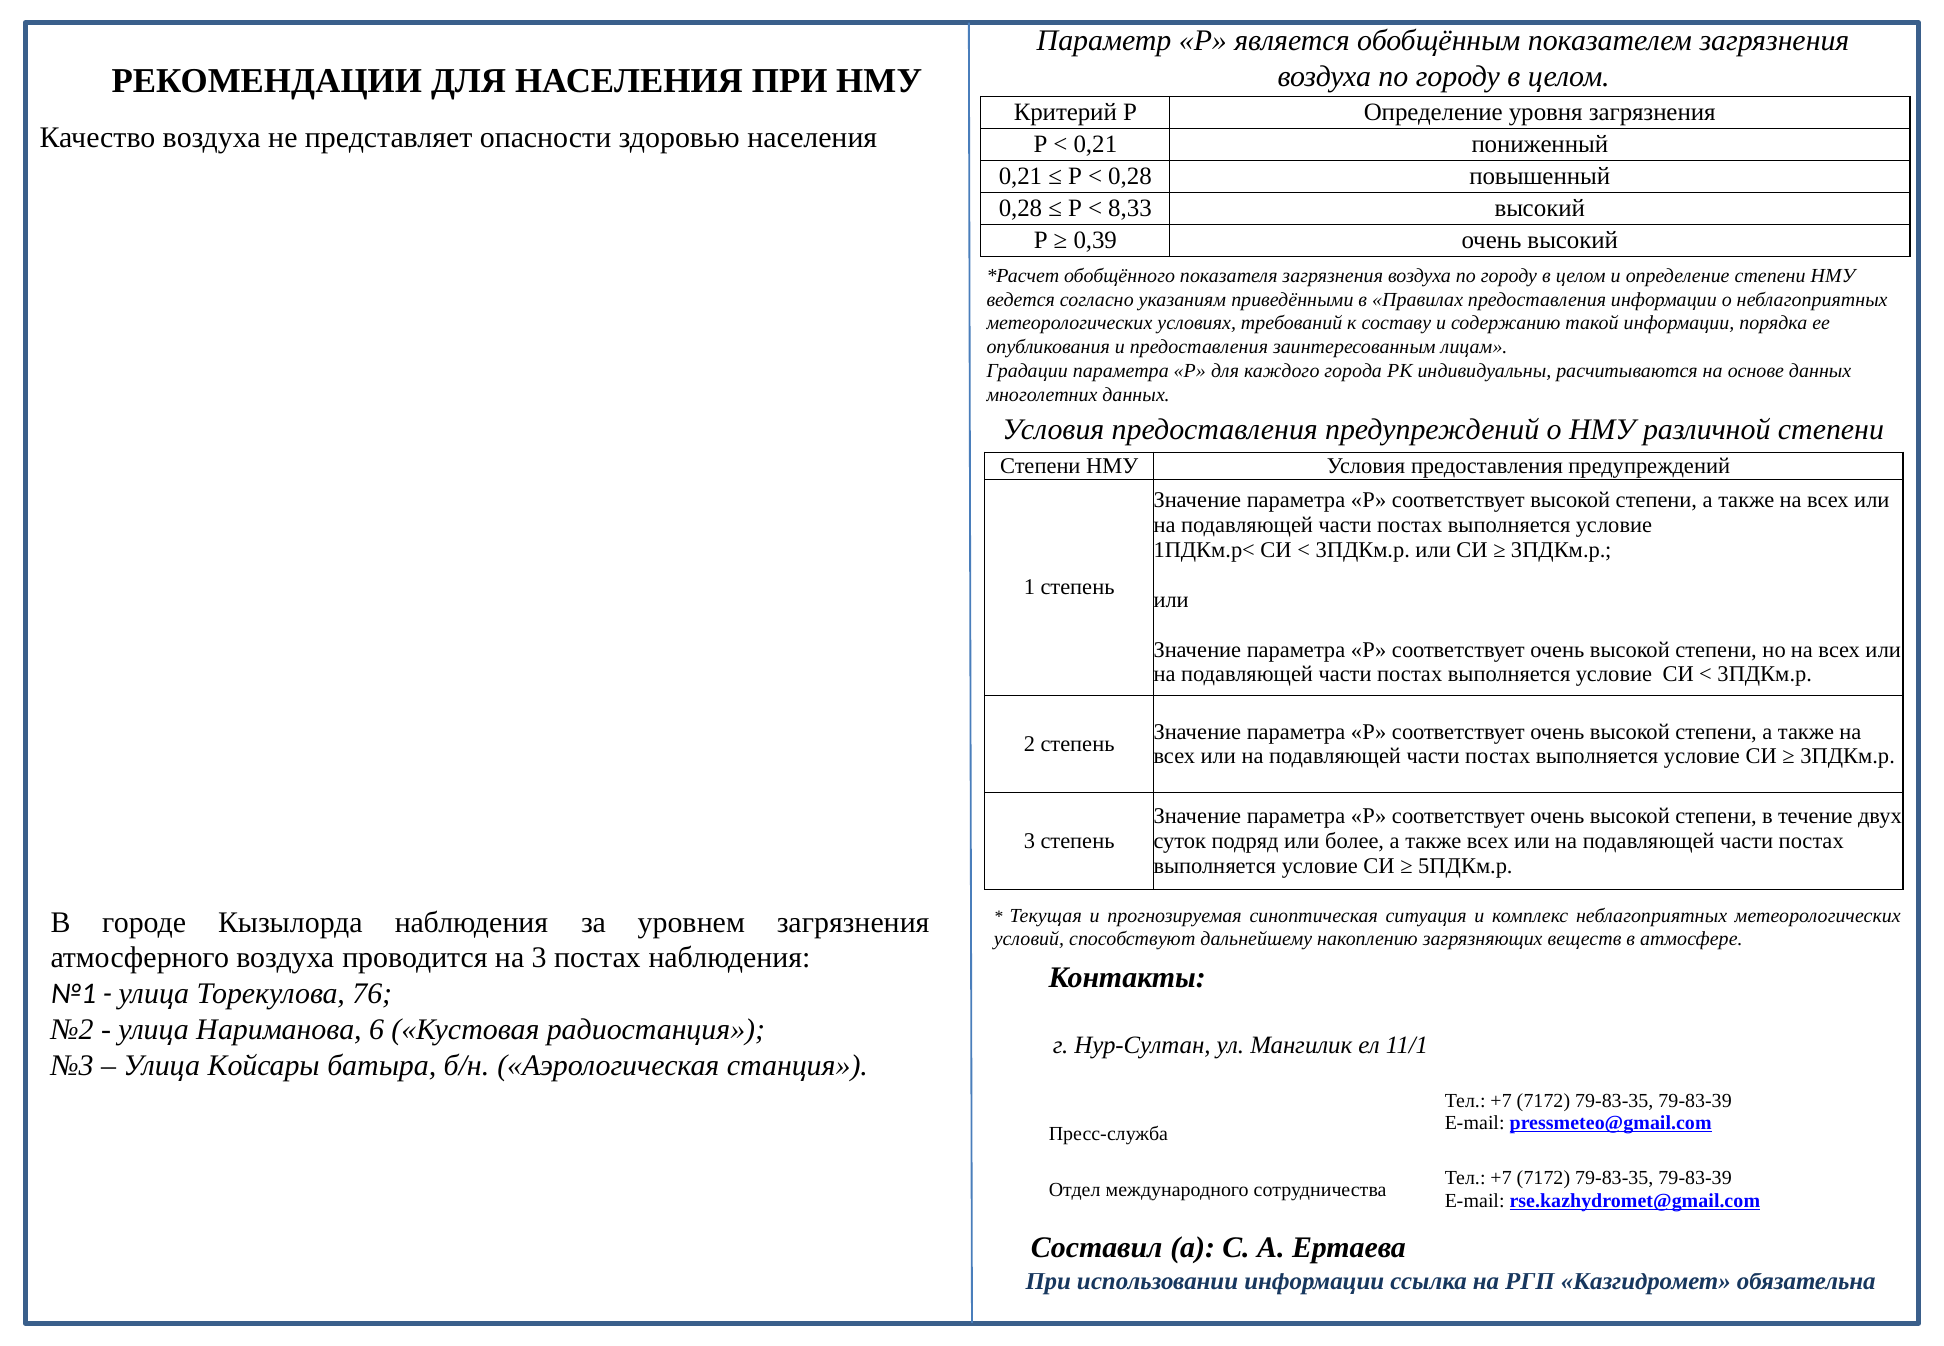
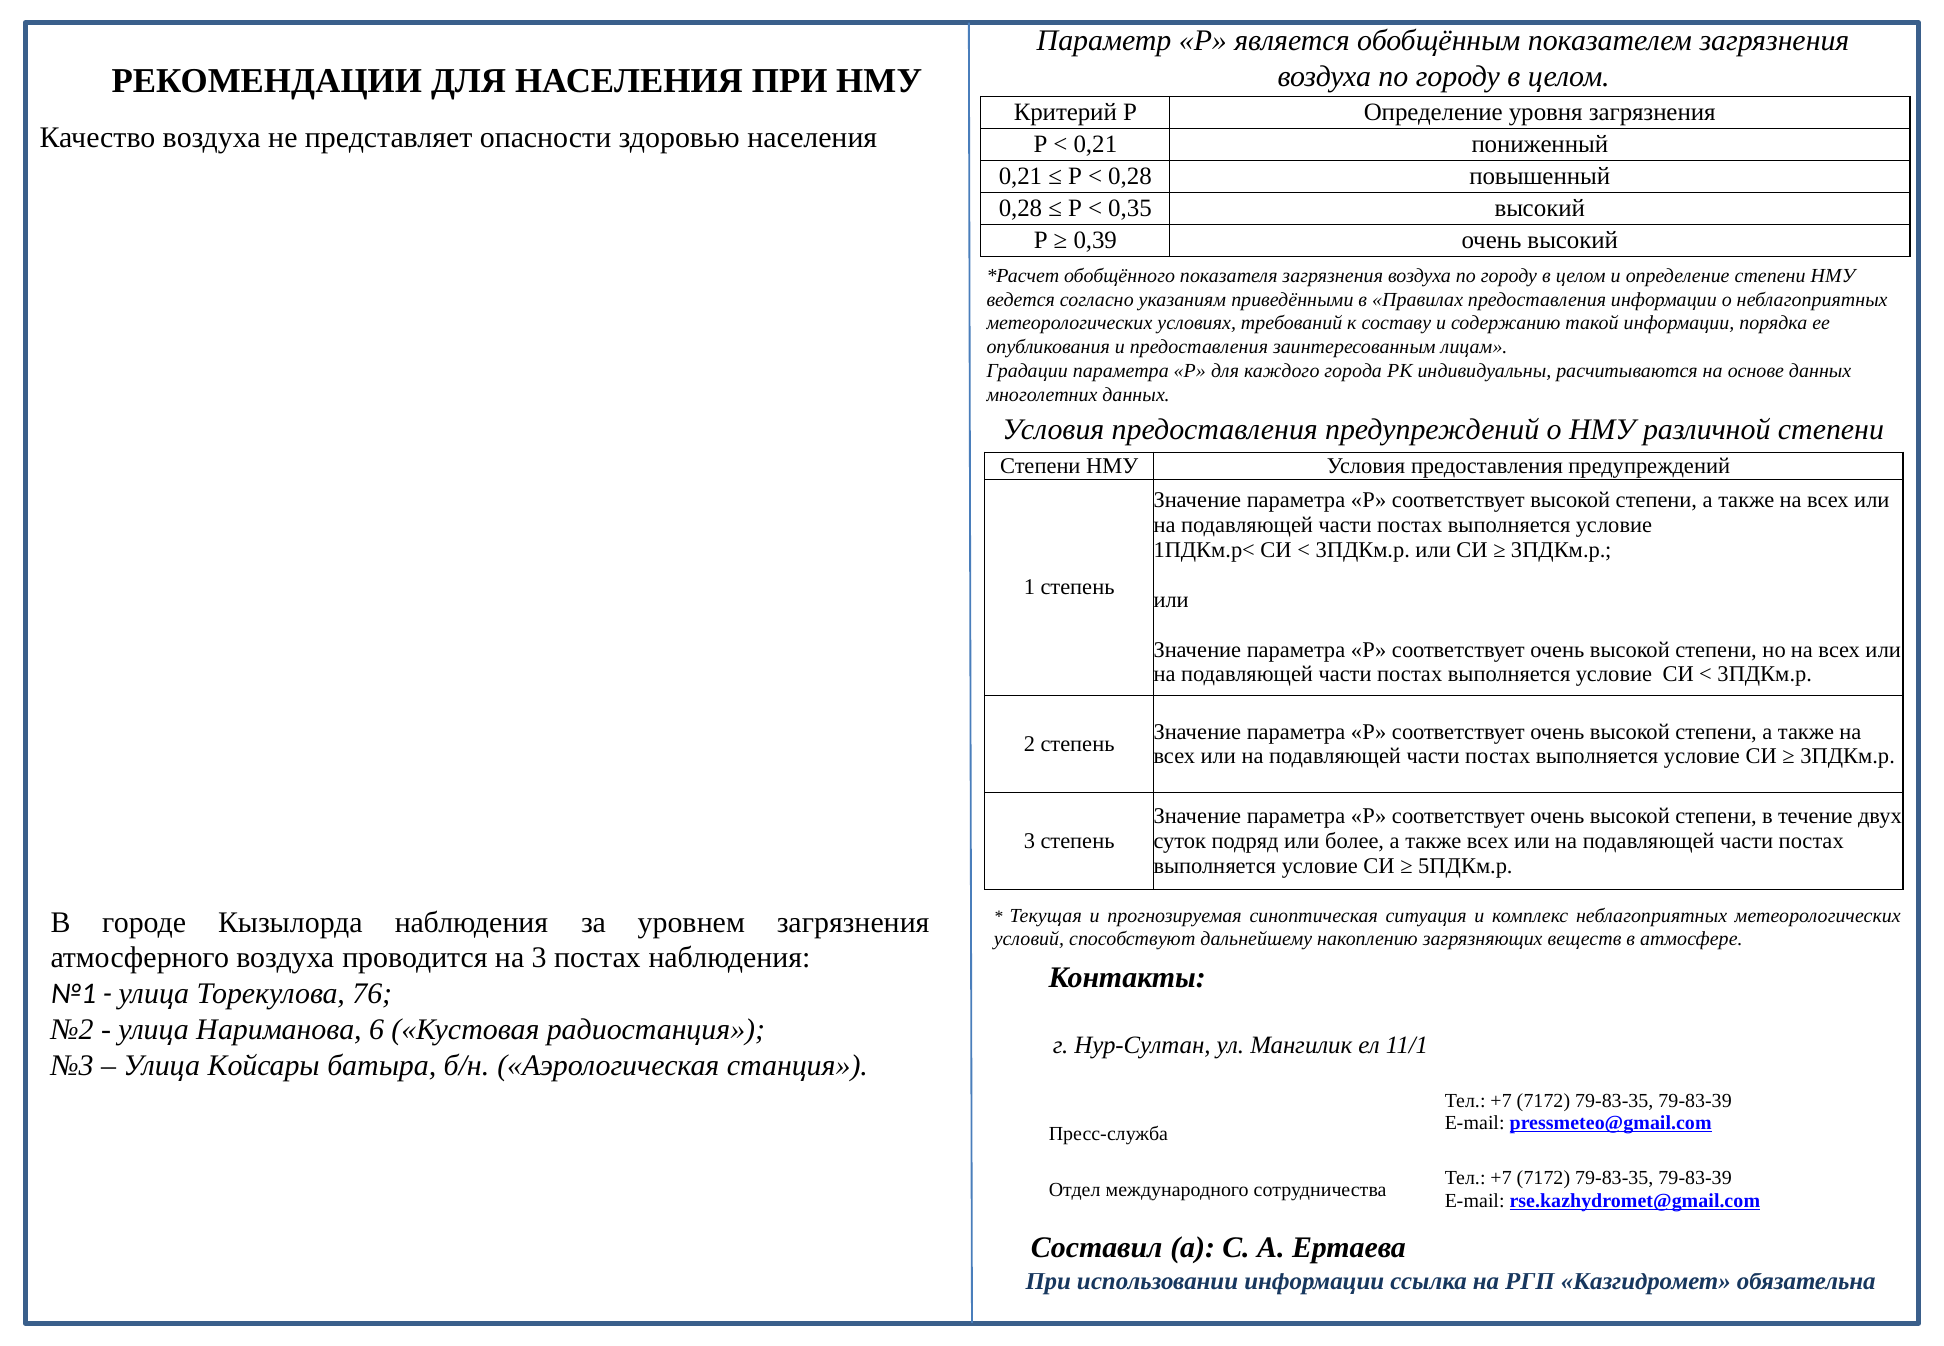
8,33: 8,33 -> 0,35 (1130, 209)
